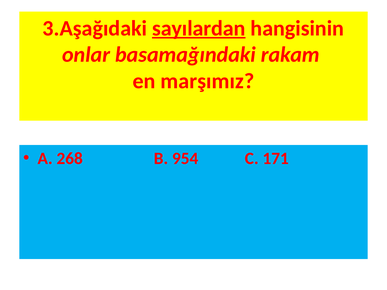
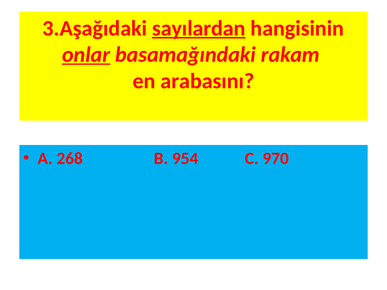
onlar underline: none -> present (86, 55)
marşımız: marşımız -> arabasını (207, 81)
171: 171 -> 970 (276, 159)
